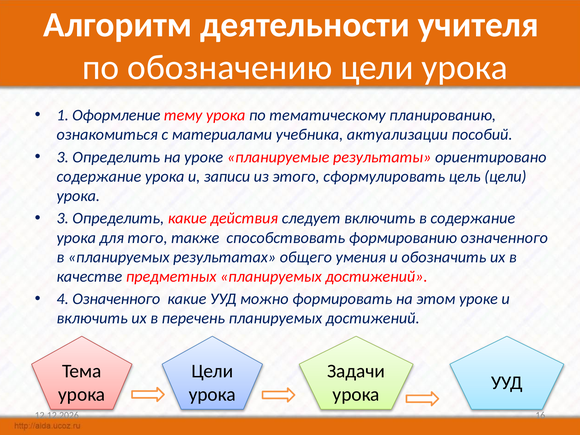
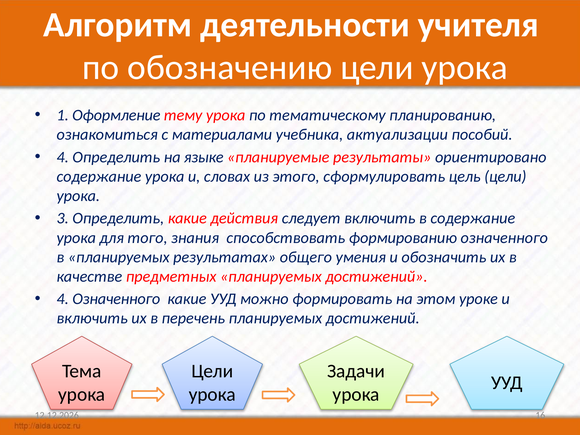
3: 3 -> 4 (63, 157)
на уроке: уроке -> языке (204, 157)
записи: записи -> словах (227, 176)
также: также -> знания (195, 238)
